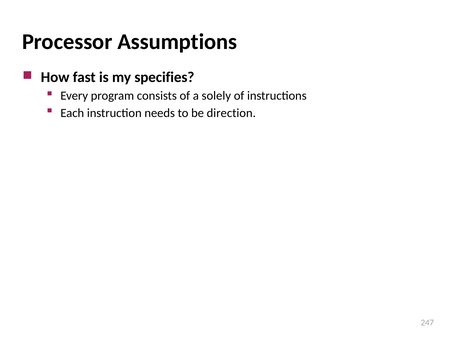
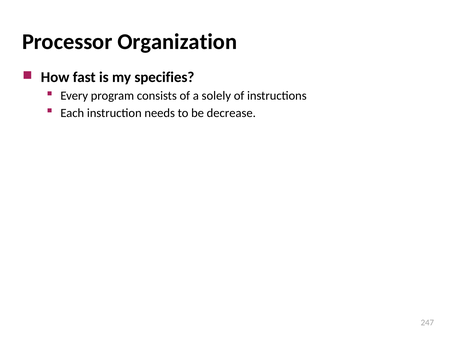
Assumptions: Assumptions -> Organization (177, 42)
direction: direction -> decrease (231, 113)
